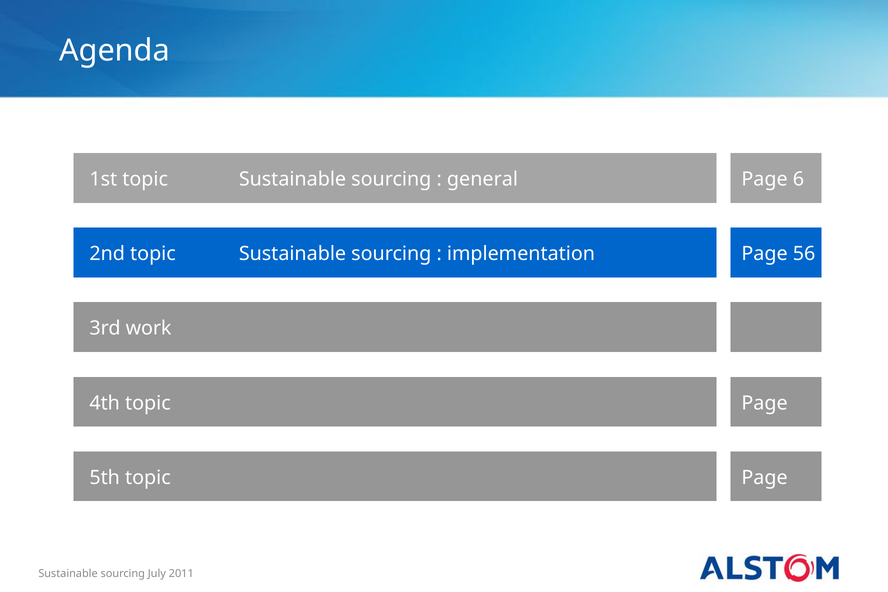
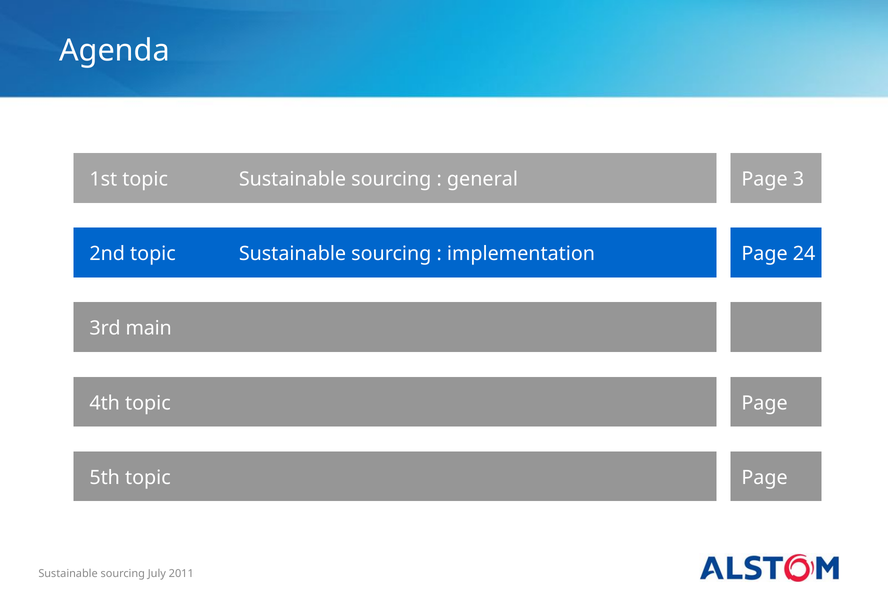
6: 6 -> 3 (798, 179)
56: 56 -> 24 (804, 254)
work: work -> main (149, 328)
